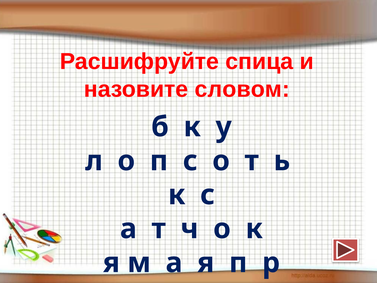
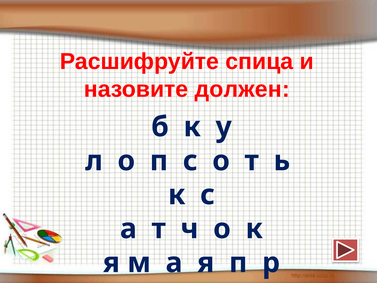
словом: словом -> должен (242, 89)
